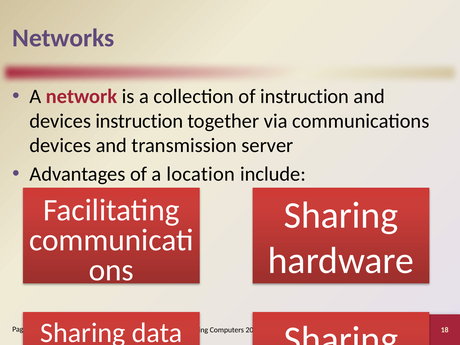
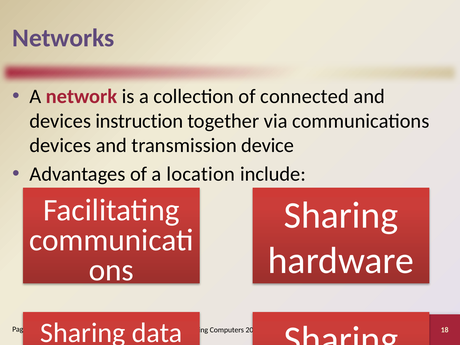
of instruction: instruction -> connected (305, 96)
server: server -> device (268, 146)
